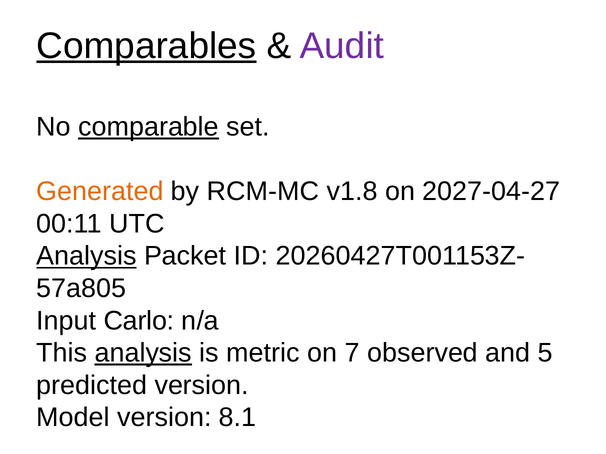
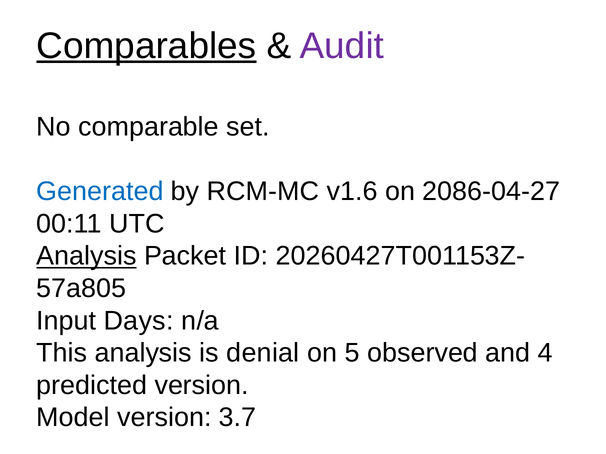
comparable underline: present -> none (149, 127)
Generated colour: orange -> blue (100, 192)
v1.8: v1.8 -> v1.6 (352, 192)
2027-04-27: 2027-04-27 -> 2086-04-27 (491, 192)
Carlo: Carlo -> Days (139, 321)
analysis underline: present -> none (143, 353)
metric: metric -> denial (263, 353)
7: 7 -> 5 (352, 353)
5: 5 -> 4 (545, 353)
8.1: 8.1 -> 3.7 (238, 418)
